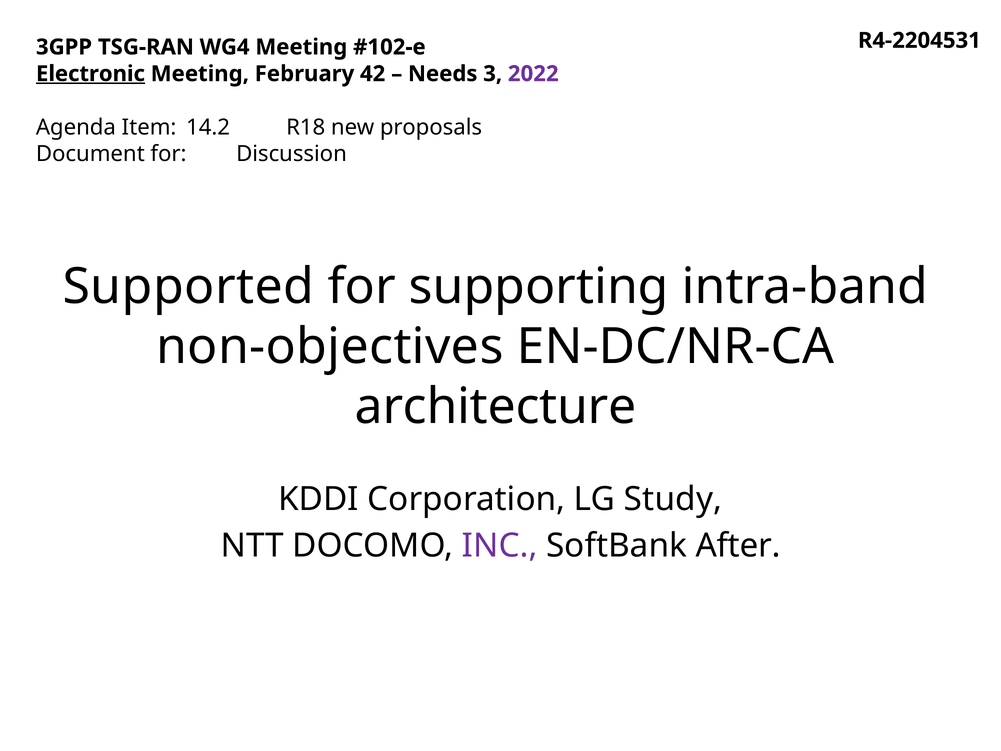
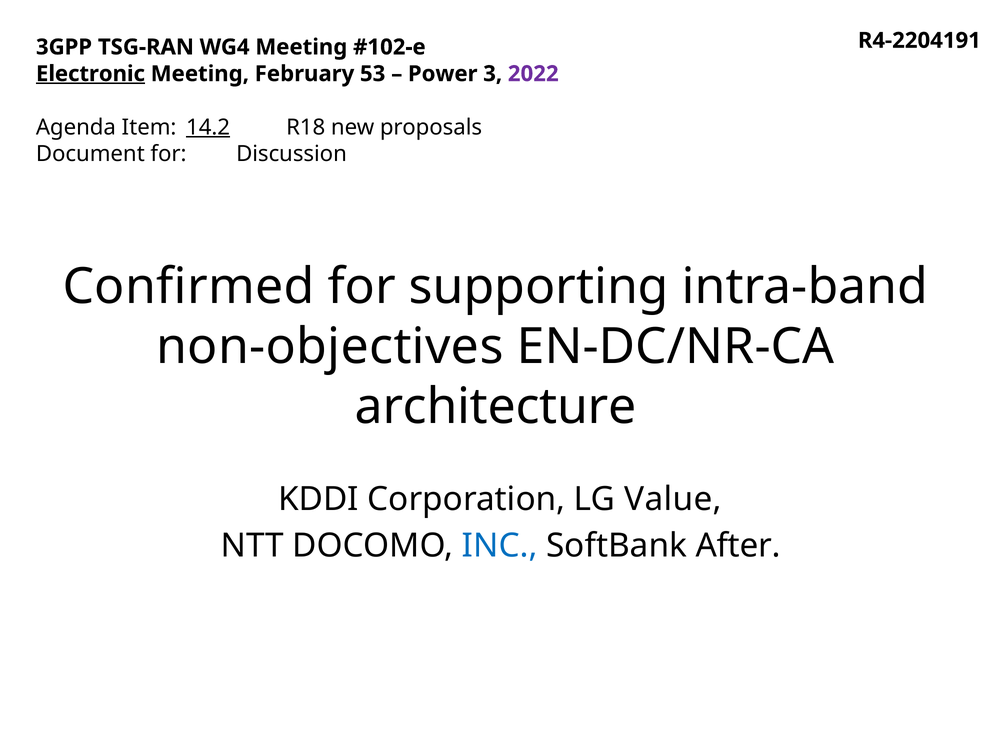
R4-2204531: R4-2204531 -> R4-2204191 (919, 40)
42: 42 -> 53 (373, 74)
Needs: Needs -> Power (443, 74)
14.2 underline: none -> present (208, 127)
Supported: Supported -> Confirmed (188, 286)
Study: Study -> Value (673, 499)
INC colour: purple -> blue (500, 546)
